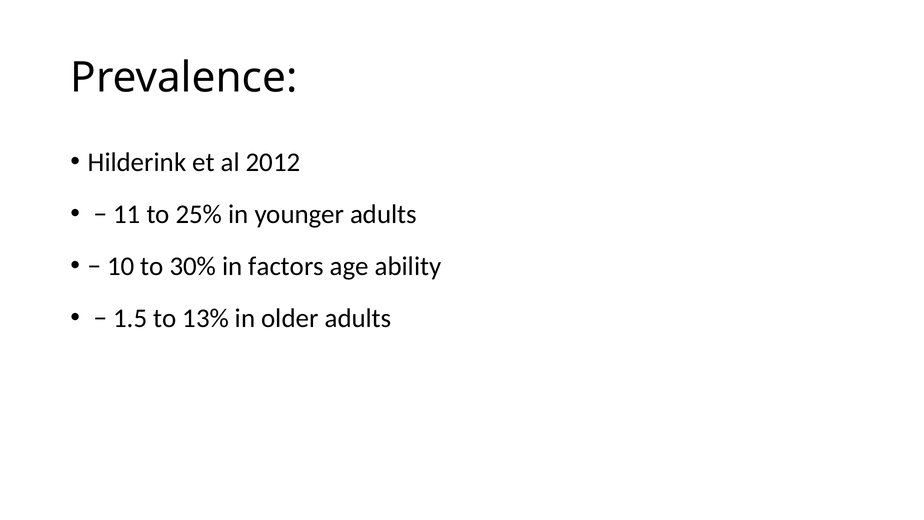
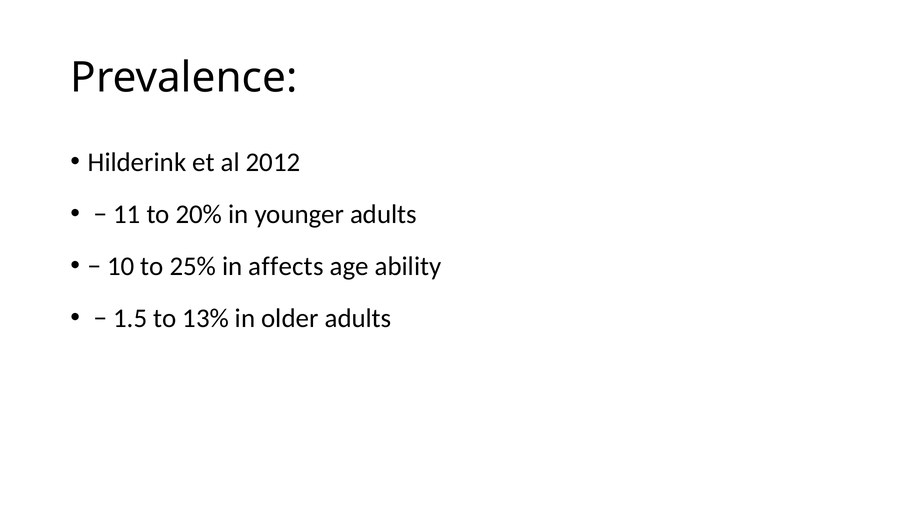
25%: 25% -> 20% (199, 214)
30%: 30% -> 25% (193, 266)
factors: factors -> affects (286, 266)
